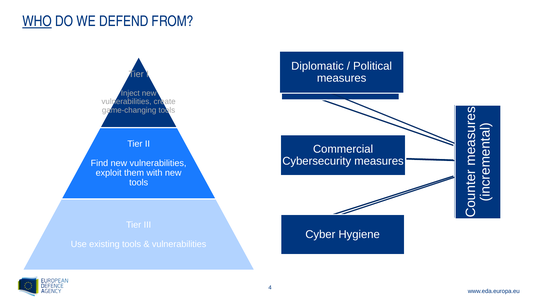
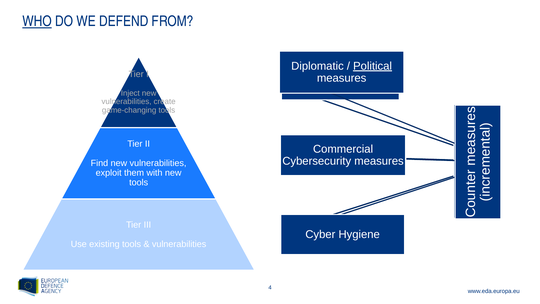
Political underline: none -> present (373, 66)
